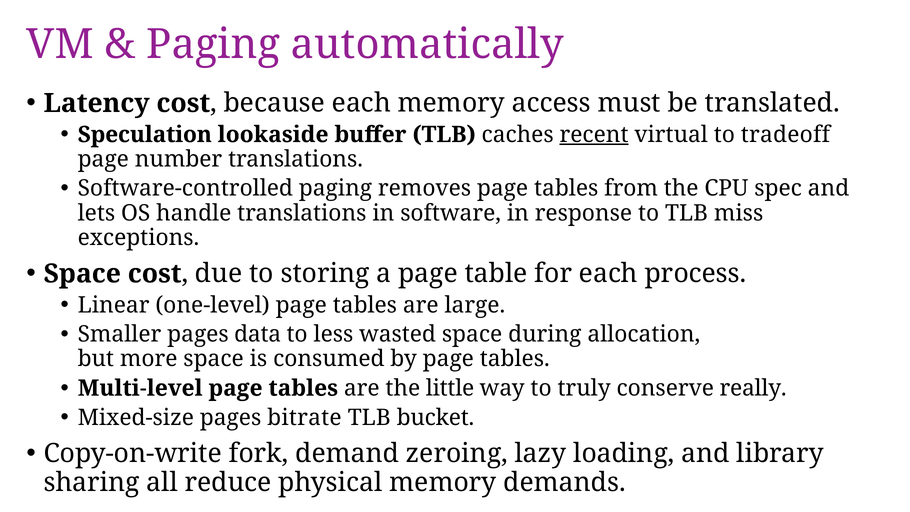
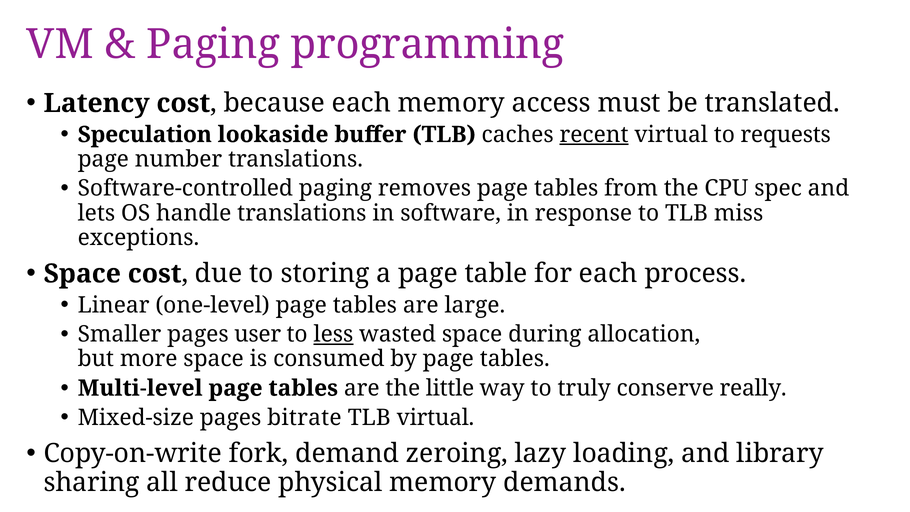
automatically: automatically -> programming (428, 44)
tradeoff: tradeoff -> requests (786, 135)
data: data -> user (258, 334)
less underline: none -> present (333, 334)
TLB bucket: bucket -> virtual (436, 417)
